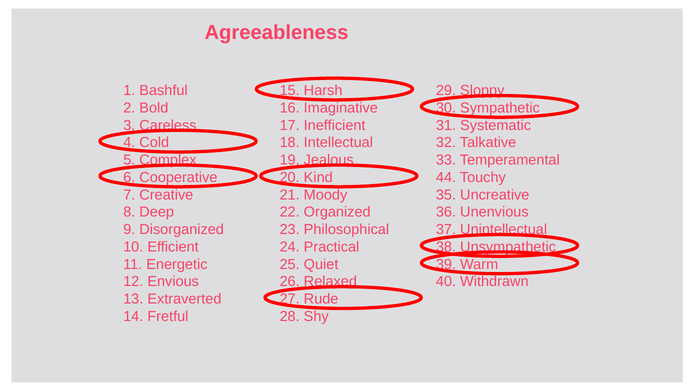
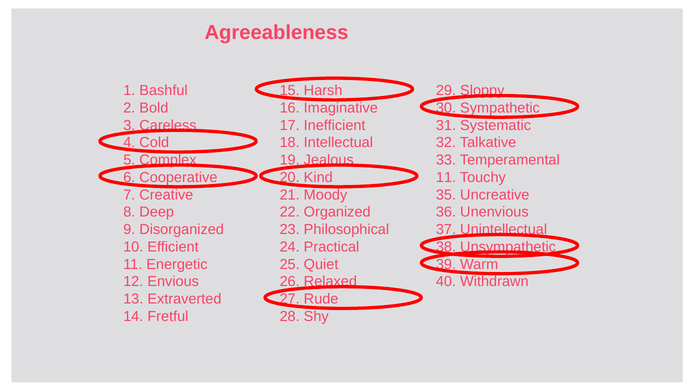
Kind 44: 44 -> 11 (446, 177)
